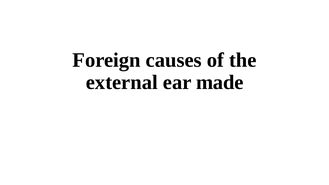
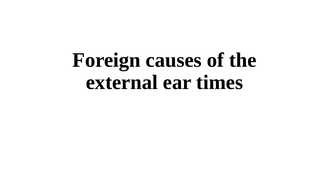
made: made -> times (220, 82)
